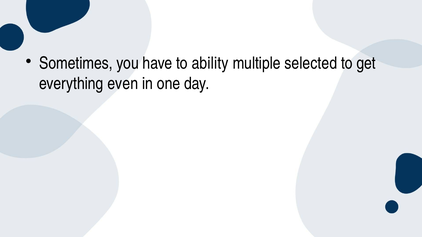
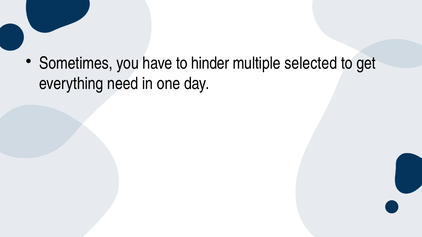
ability: ability -> hinder (210, 63)
even: even -> need (123, 84)
